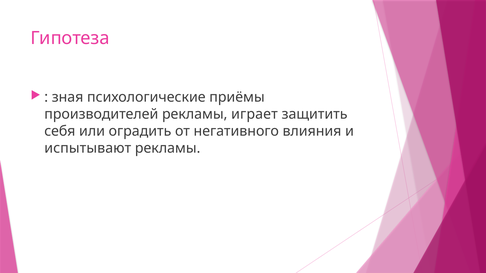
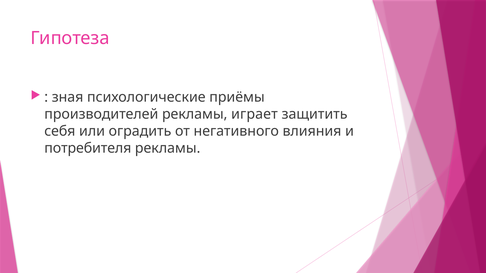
испытывают: испытывают -> потребителя (88, 148)
